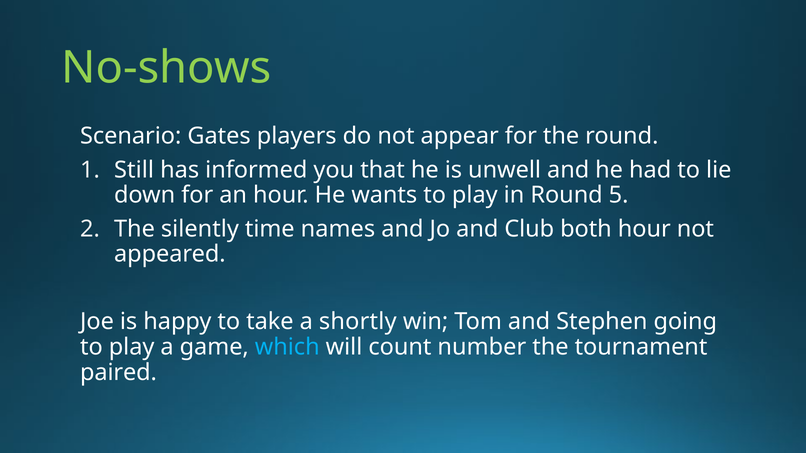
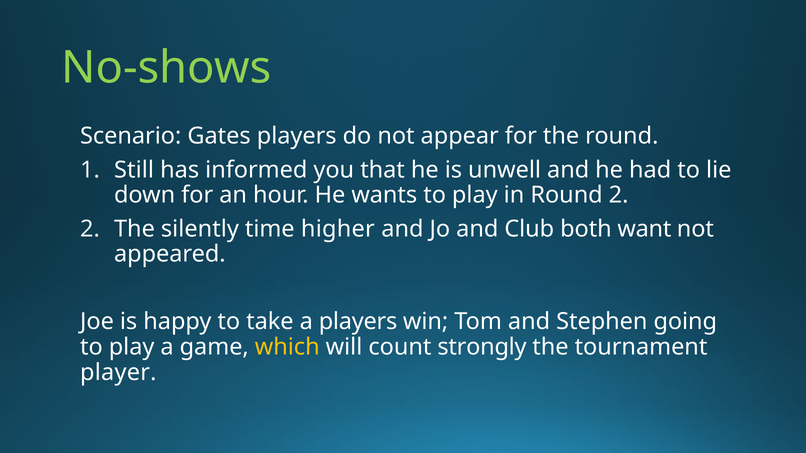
Round 5: 5 -> 2 (619, 195)
names: names -> higher (338, 229)
both hour: hour -> want (644, 229)
a shortly: shortly -> players (358, 322)
which colour: light blue -> yellow (287, 347)
number: number -> strongly (482, 347)
paired: paired -> player (118, 373)
